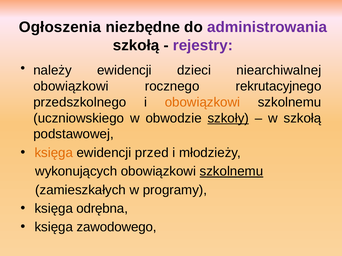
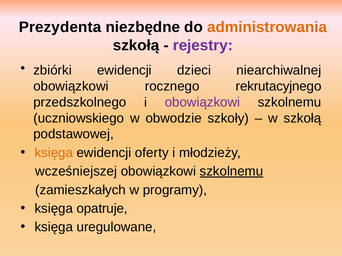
Ogłoszenia: Ogłoszenia -> Prezydenta (60, 27)
administrowania colour: purple -> orange (267, 27)
należy: należy -> zbiórki (53, 70)
obowiązkowi colour: orange -> purple (202, 102)
szkoły underline: present -> none (228, 118)
przed: przed -> oferty (152, 153)
wykonujących: wykonujących -> wcześniejszej (76, 172)
odrębna: odrębna -> opatruje (102, 209)
zawodowego: zawodowego -> uregulowane (116, 228)
